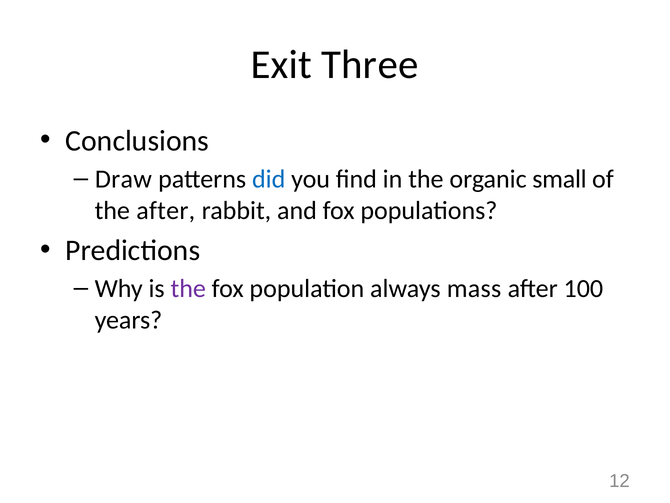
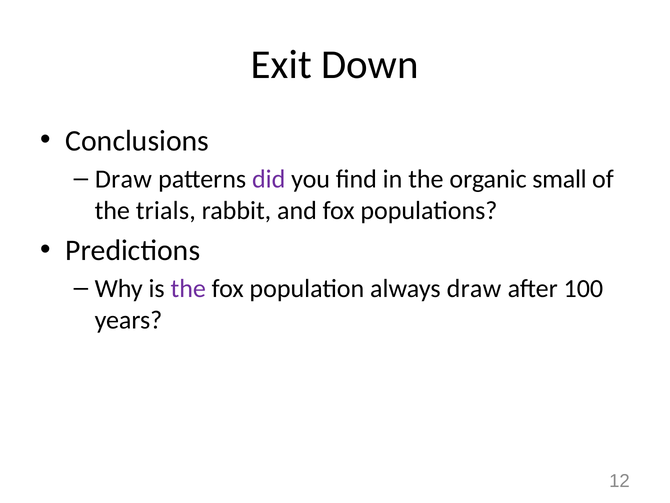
Three: Three -> Down (370, 65)
did colour: blue -> purple (269, 179)
the after: after -> trials (166, 210)
always mass: mass -> draw (474, 289)
